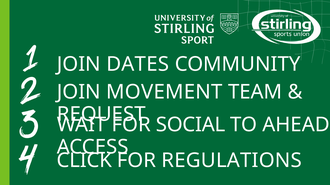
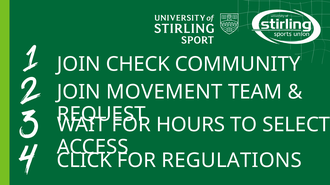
DATES: DATES -> CHECK (138, 64)
SOCIAL: SOCIAL -> HOURS (191, 125)
AHEAD: AHEAD -> SELECT (296, 125)
